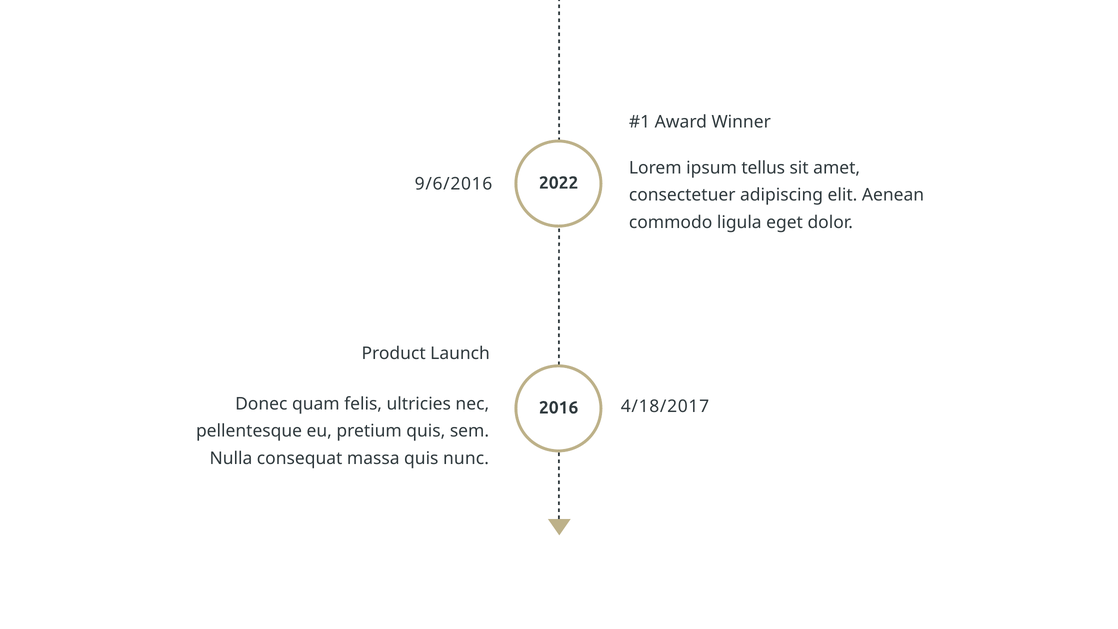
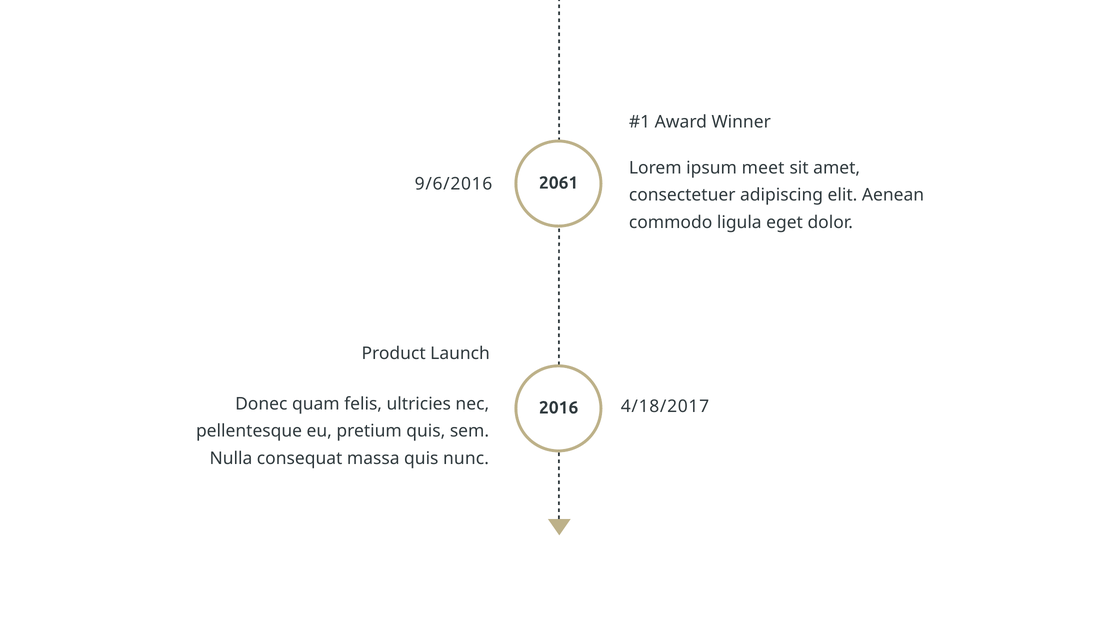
tellus: tellus -> meet (763, 168)
2022: 2022 -> 2061 (559, 183)
